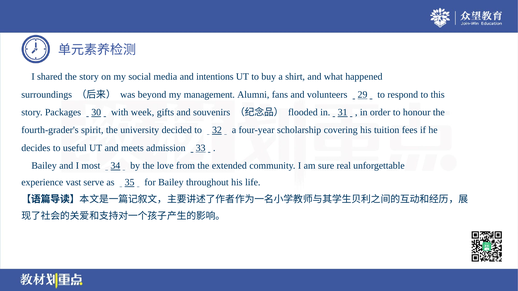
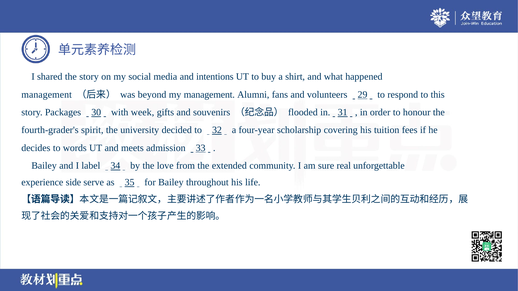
surroundings: surroundings -> management (47, 95)
useful: useful -> words (75, 148)
most: most -> label (91, 166)
vast: vast -> side (73, 183)
